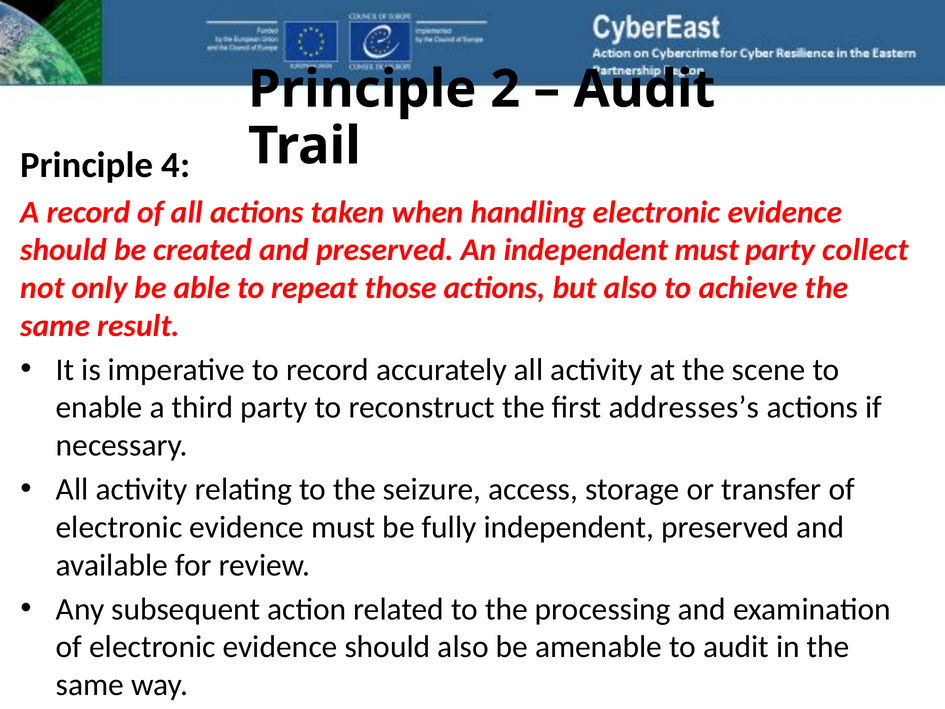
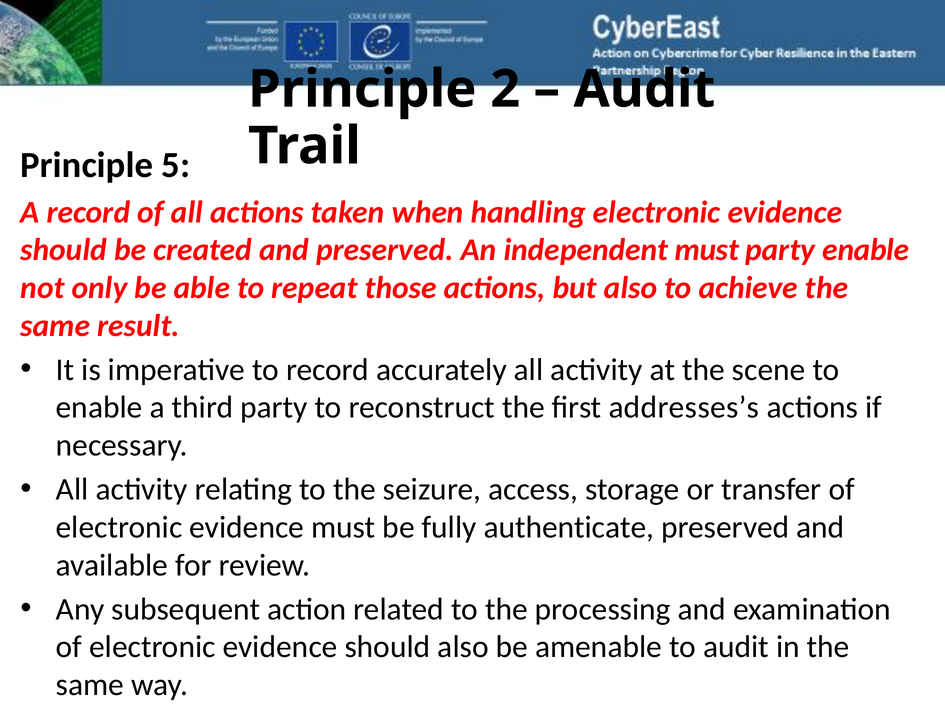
4: 4 -> 5 (176, 165)
party collect: collect -> enable (866, 250)
fully independent: independent -> authenticate (569, 527)
